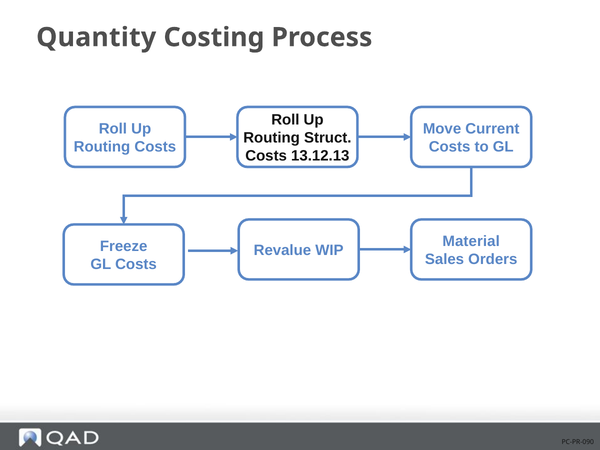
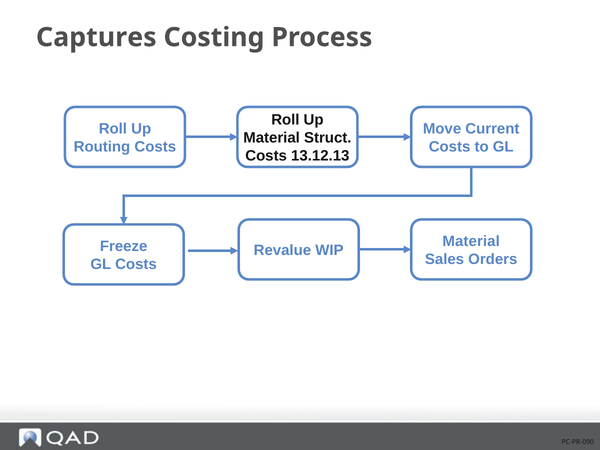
Quantity: Quantity -> Captures (96, 37)
Routing: Routing -> Material (272, 138)
